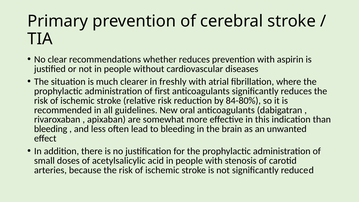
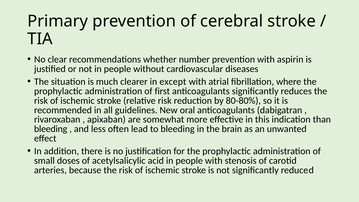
whether reduces: reduces -> number (194, 59)
freshly: freshly -> except (173, 82)
84-80%: 84-80% -> 80-80% (243, 101)
